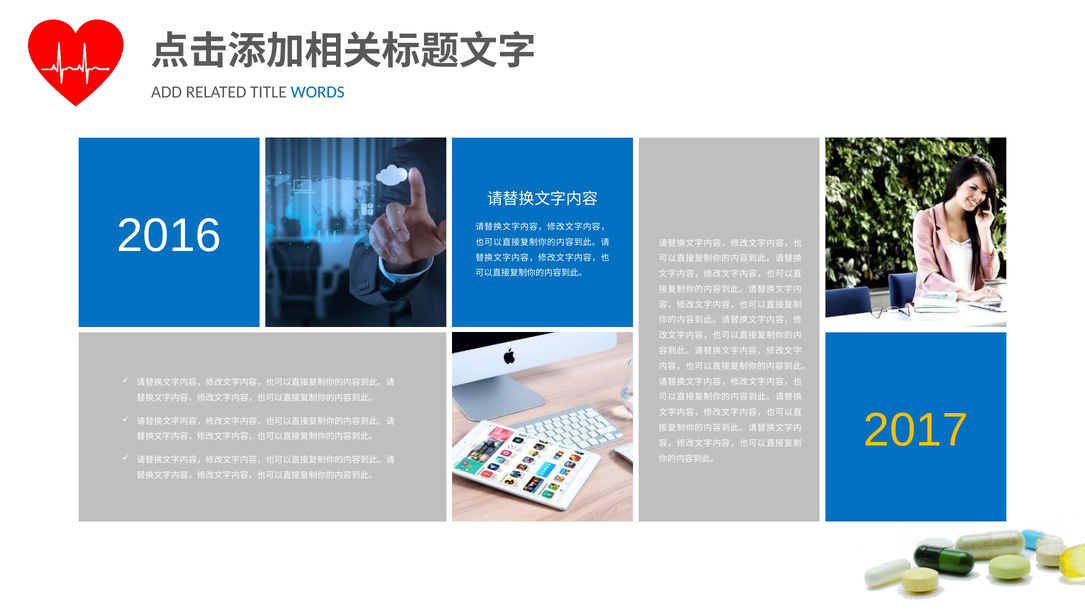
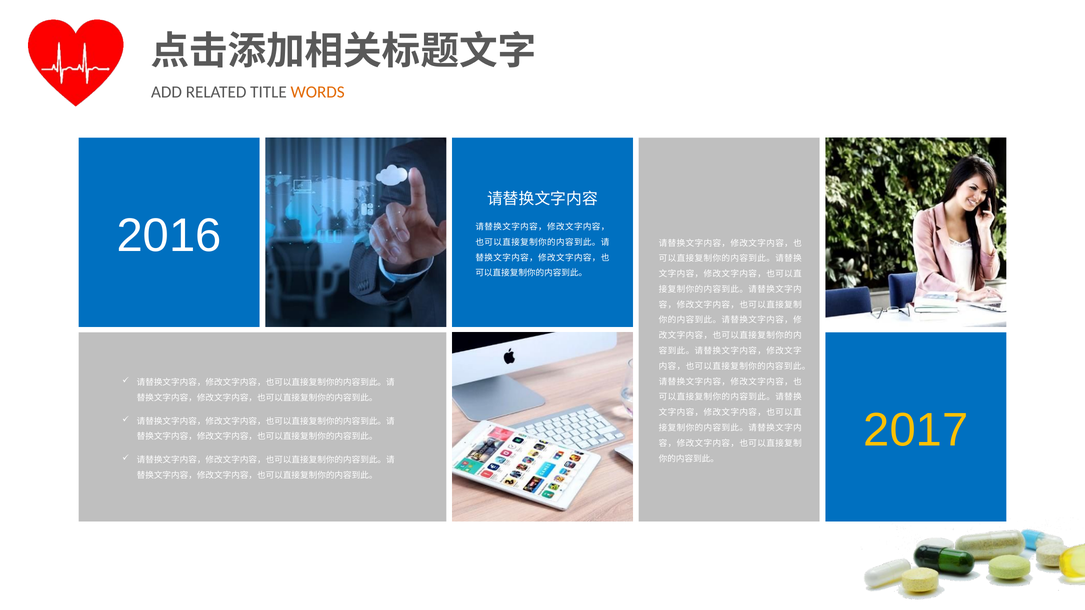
WORDS colour: blue -> orange (318, 92)
